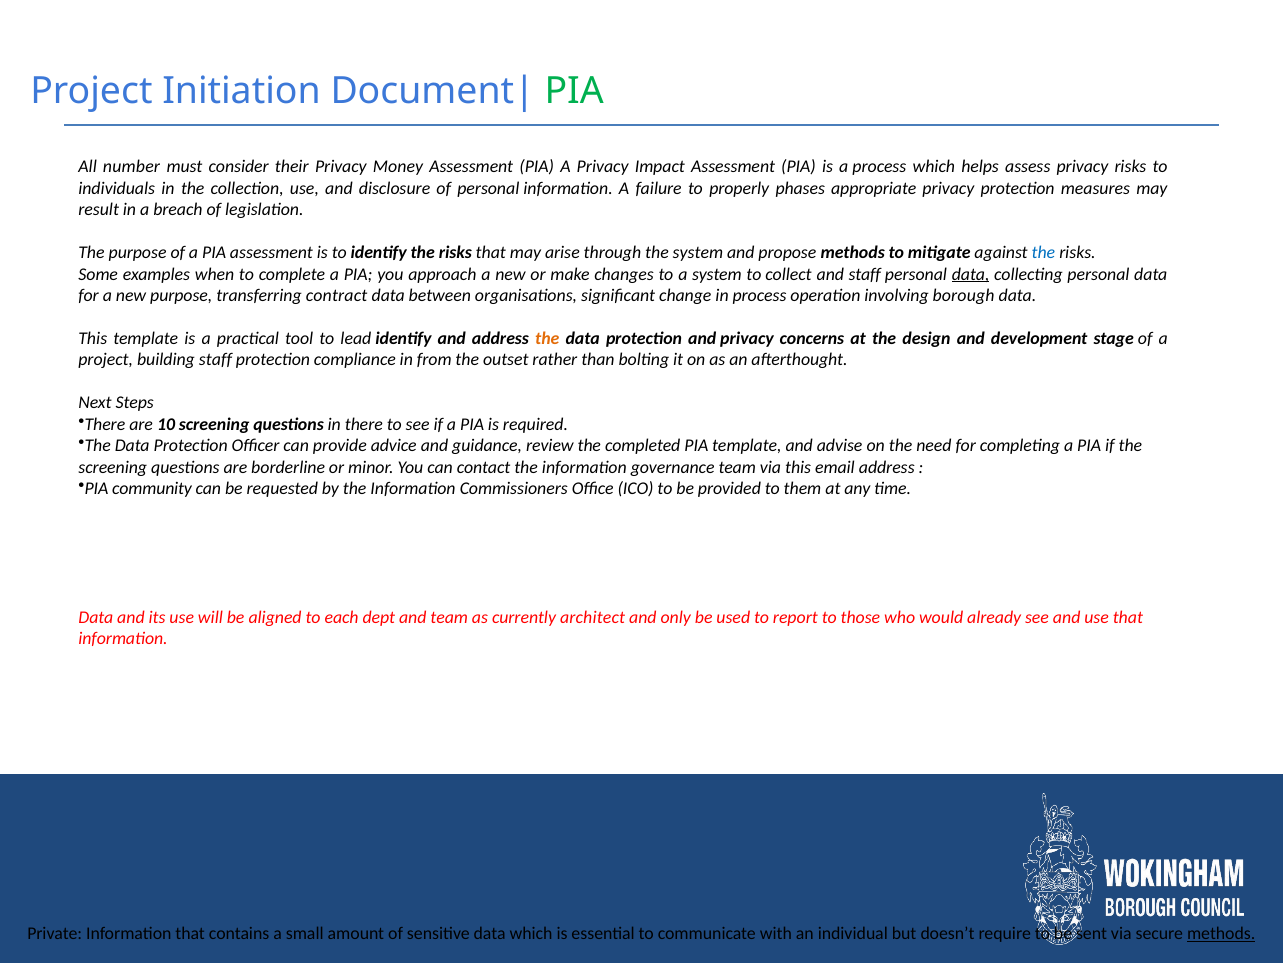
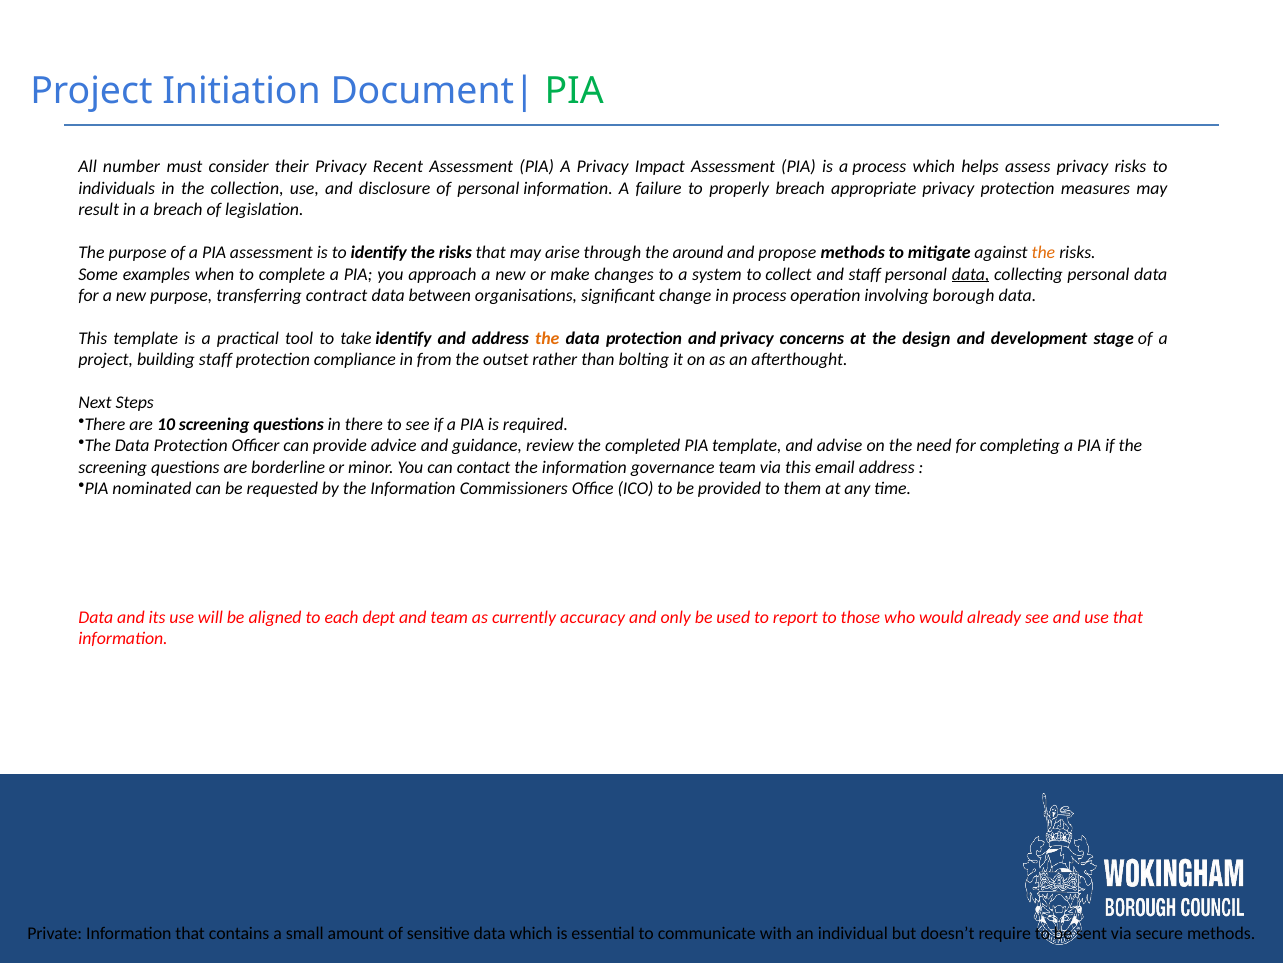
Money: Money -> Recent (398, 167)
properly phases: phases -> breach (800, 188)
the system: system -> around (698, 253)
the colour: blue -> orange (1043, 253)
lead: lead -> take (356, 338)
community: community -> nominated (152, 488)
architect: architect -> accuracy (593, 617)
methods underline: present -> none (1221, 933)
